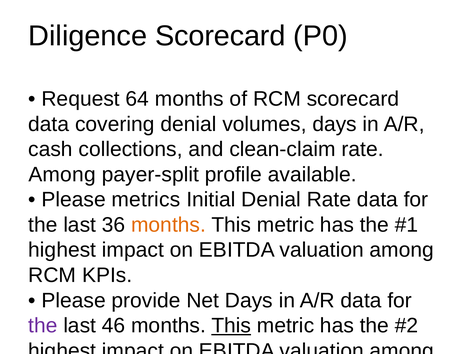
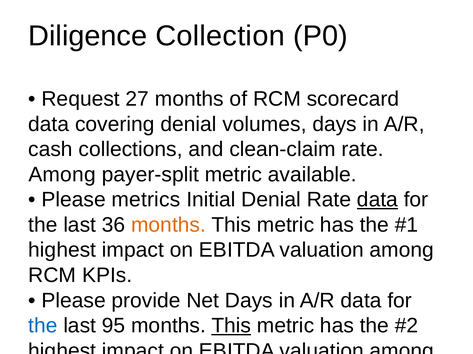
Diligence Scorecard: Scorecard -> Collection (220, 36)
64: 64 -> 27 (137, 99)
payer-split profile: profile -> metric (233, 175)
data underline: none -> present (377, 200)
the colour: purple -> blue (43, 326)
46: 46 -> 95 (114, 326)
